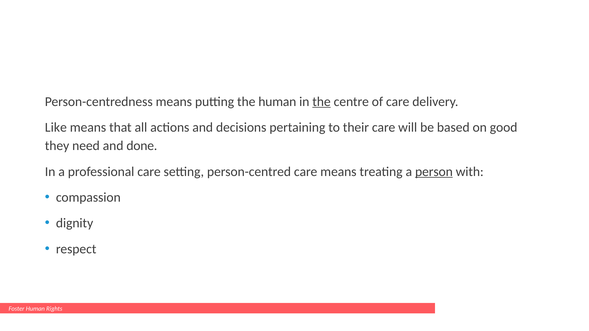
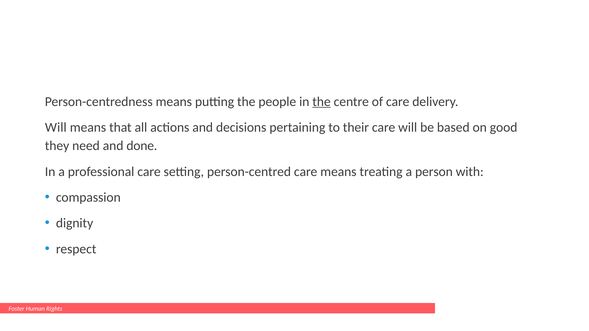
the human: human -> people (277, 102)
Like: Like -> Will (56, 127)
person underline: present -> none (434, 172)
